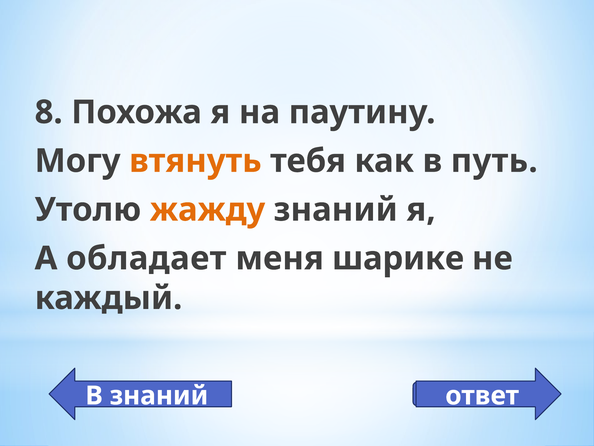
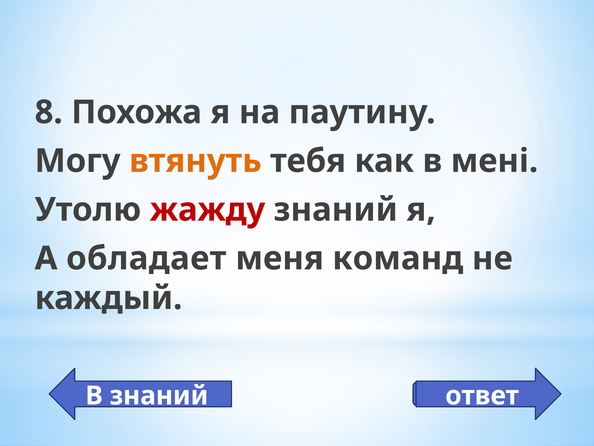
путь: путь -> мені (494, 161)
жажду colour: orange -> red (207, 209)
шарике: шарике -> команд (398, 258)
